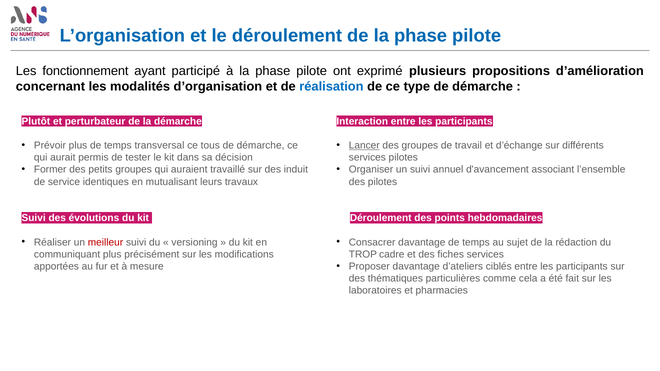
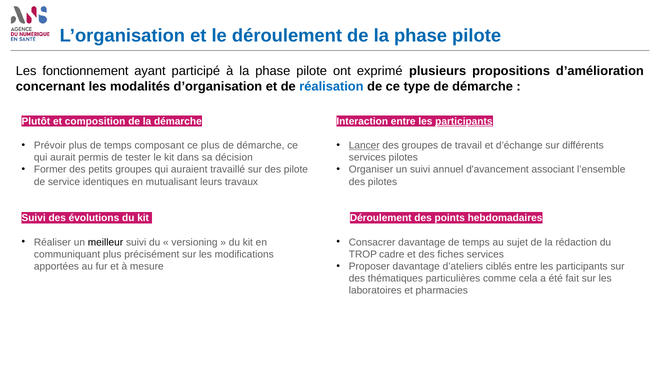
perturbateur: perturbateur -> composition (95, 121)
participants underline: none -> present (464, 121)
transversal: transversal -> composant (159, 146)
ce tous: tous -> plus (210, 146)
des induit: induit -> pilote (296, 170)
meilleur colour: red -> black (106, 242)
